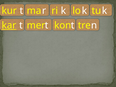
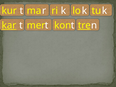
tre underline: none -> present (84, 25)
